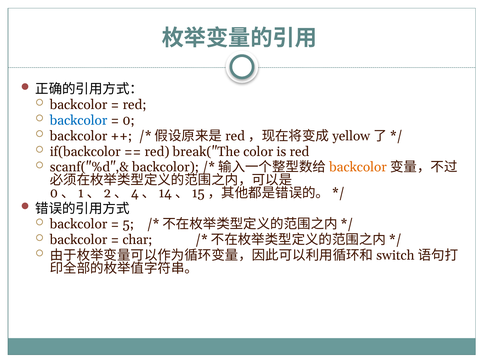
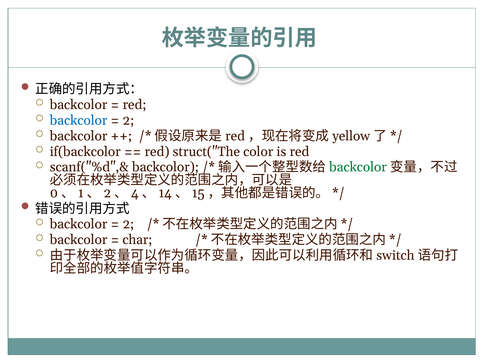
0: 0 -> 2 (128, 120)
break("The: break("The -> struct("The (206, 152)
backcolor colour: orange -> green (358, 167)
5: 5 -> 2 (128, 224)
